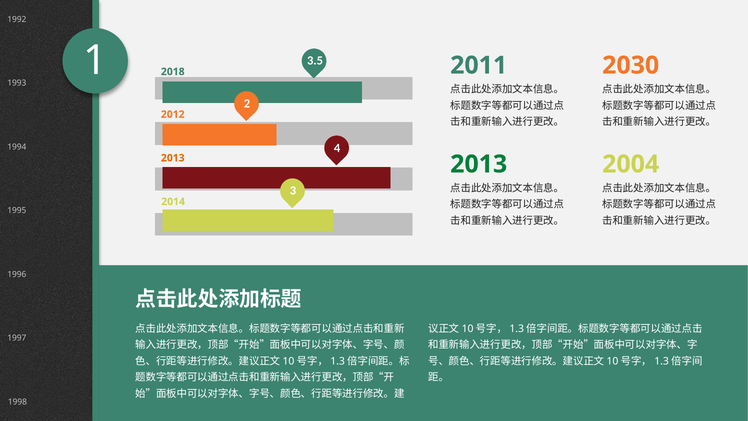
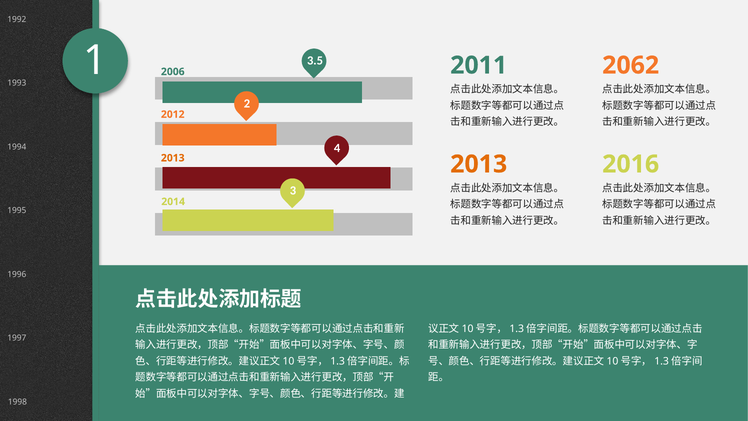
2030: 2030 -> 2062 (631, 65)
2018: 2018 -> 2006 (173, 72)
2013 colour: green -> orange (479, 164)
2004: 2004 -> 2016 (631, 164)
